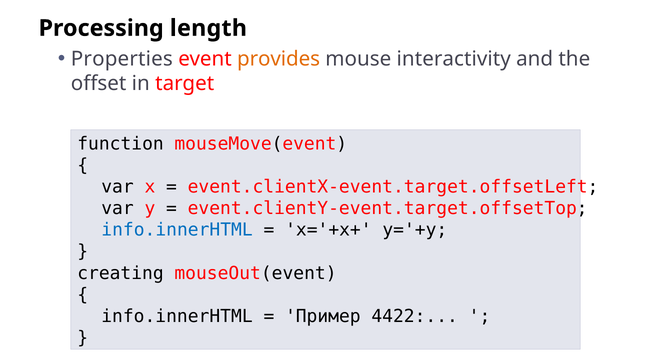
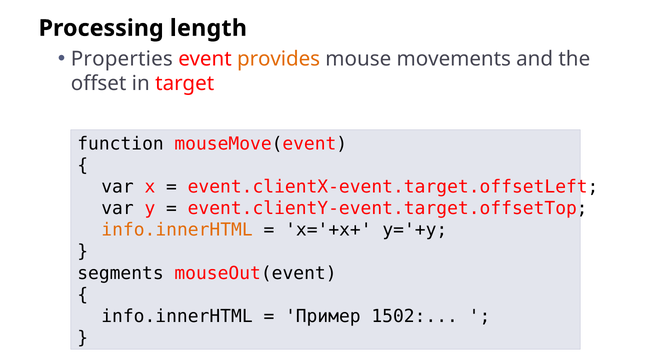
interactivity: interactivity -> movements (454, 59)
info.innerHTML colour: blue -> orange (177, 230)
creating: creating -> segments (120, 273)
4422: 4422 -> 1502 (415, 316)
